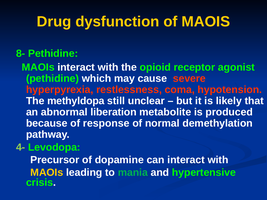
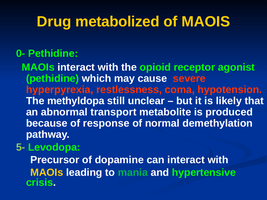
dysfunction: dysfunction -> metabolized (117, 22)
8-: 8- -> 0- (21, 54)
liberation: liberation -> transport (113, 112)
4-: 4- -> 5- (21, 148)
